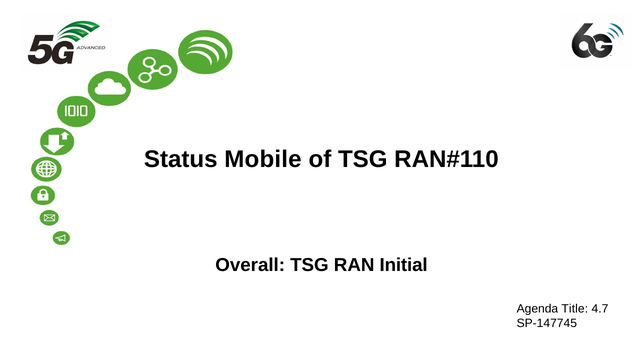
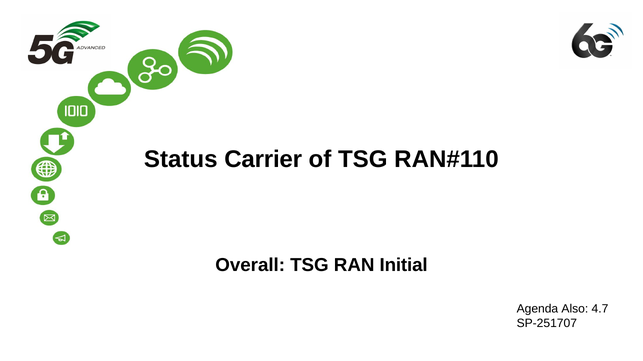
Mobile: Mobile -> Carrier (263, 160)
Title: Title -> Also (575, 309)
SP-147745: SP-147745 -> SP-251707 (547, 324)
